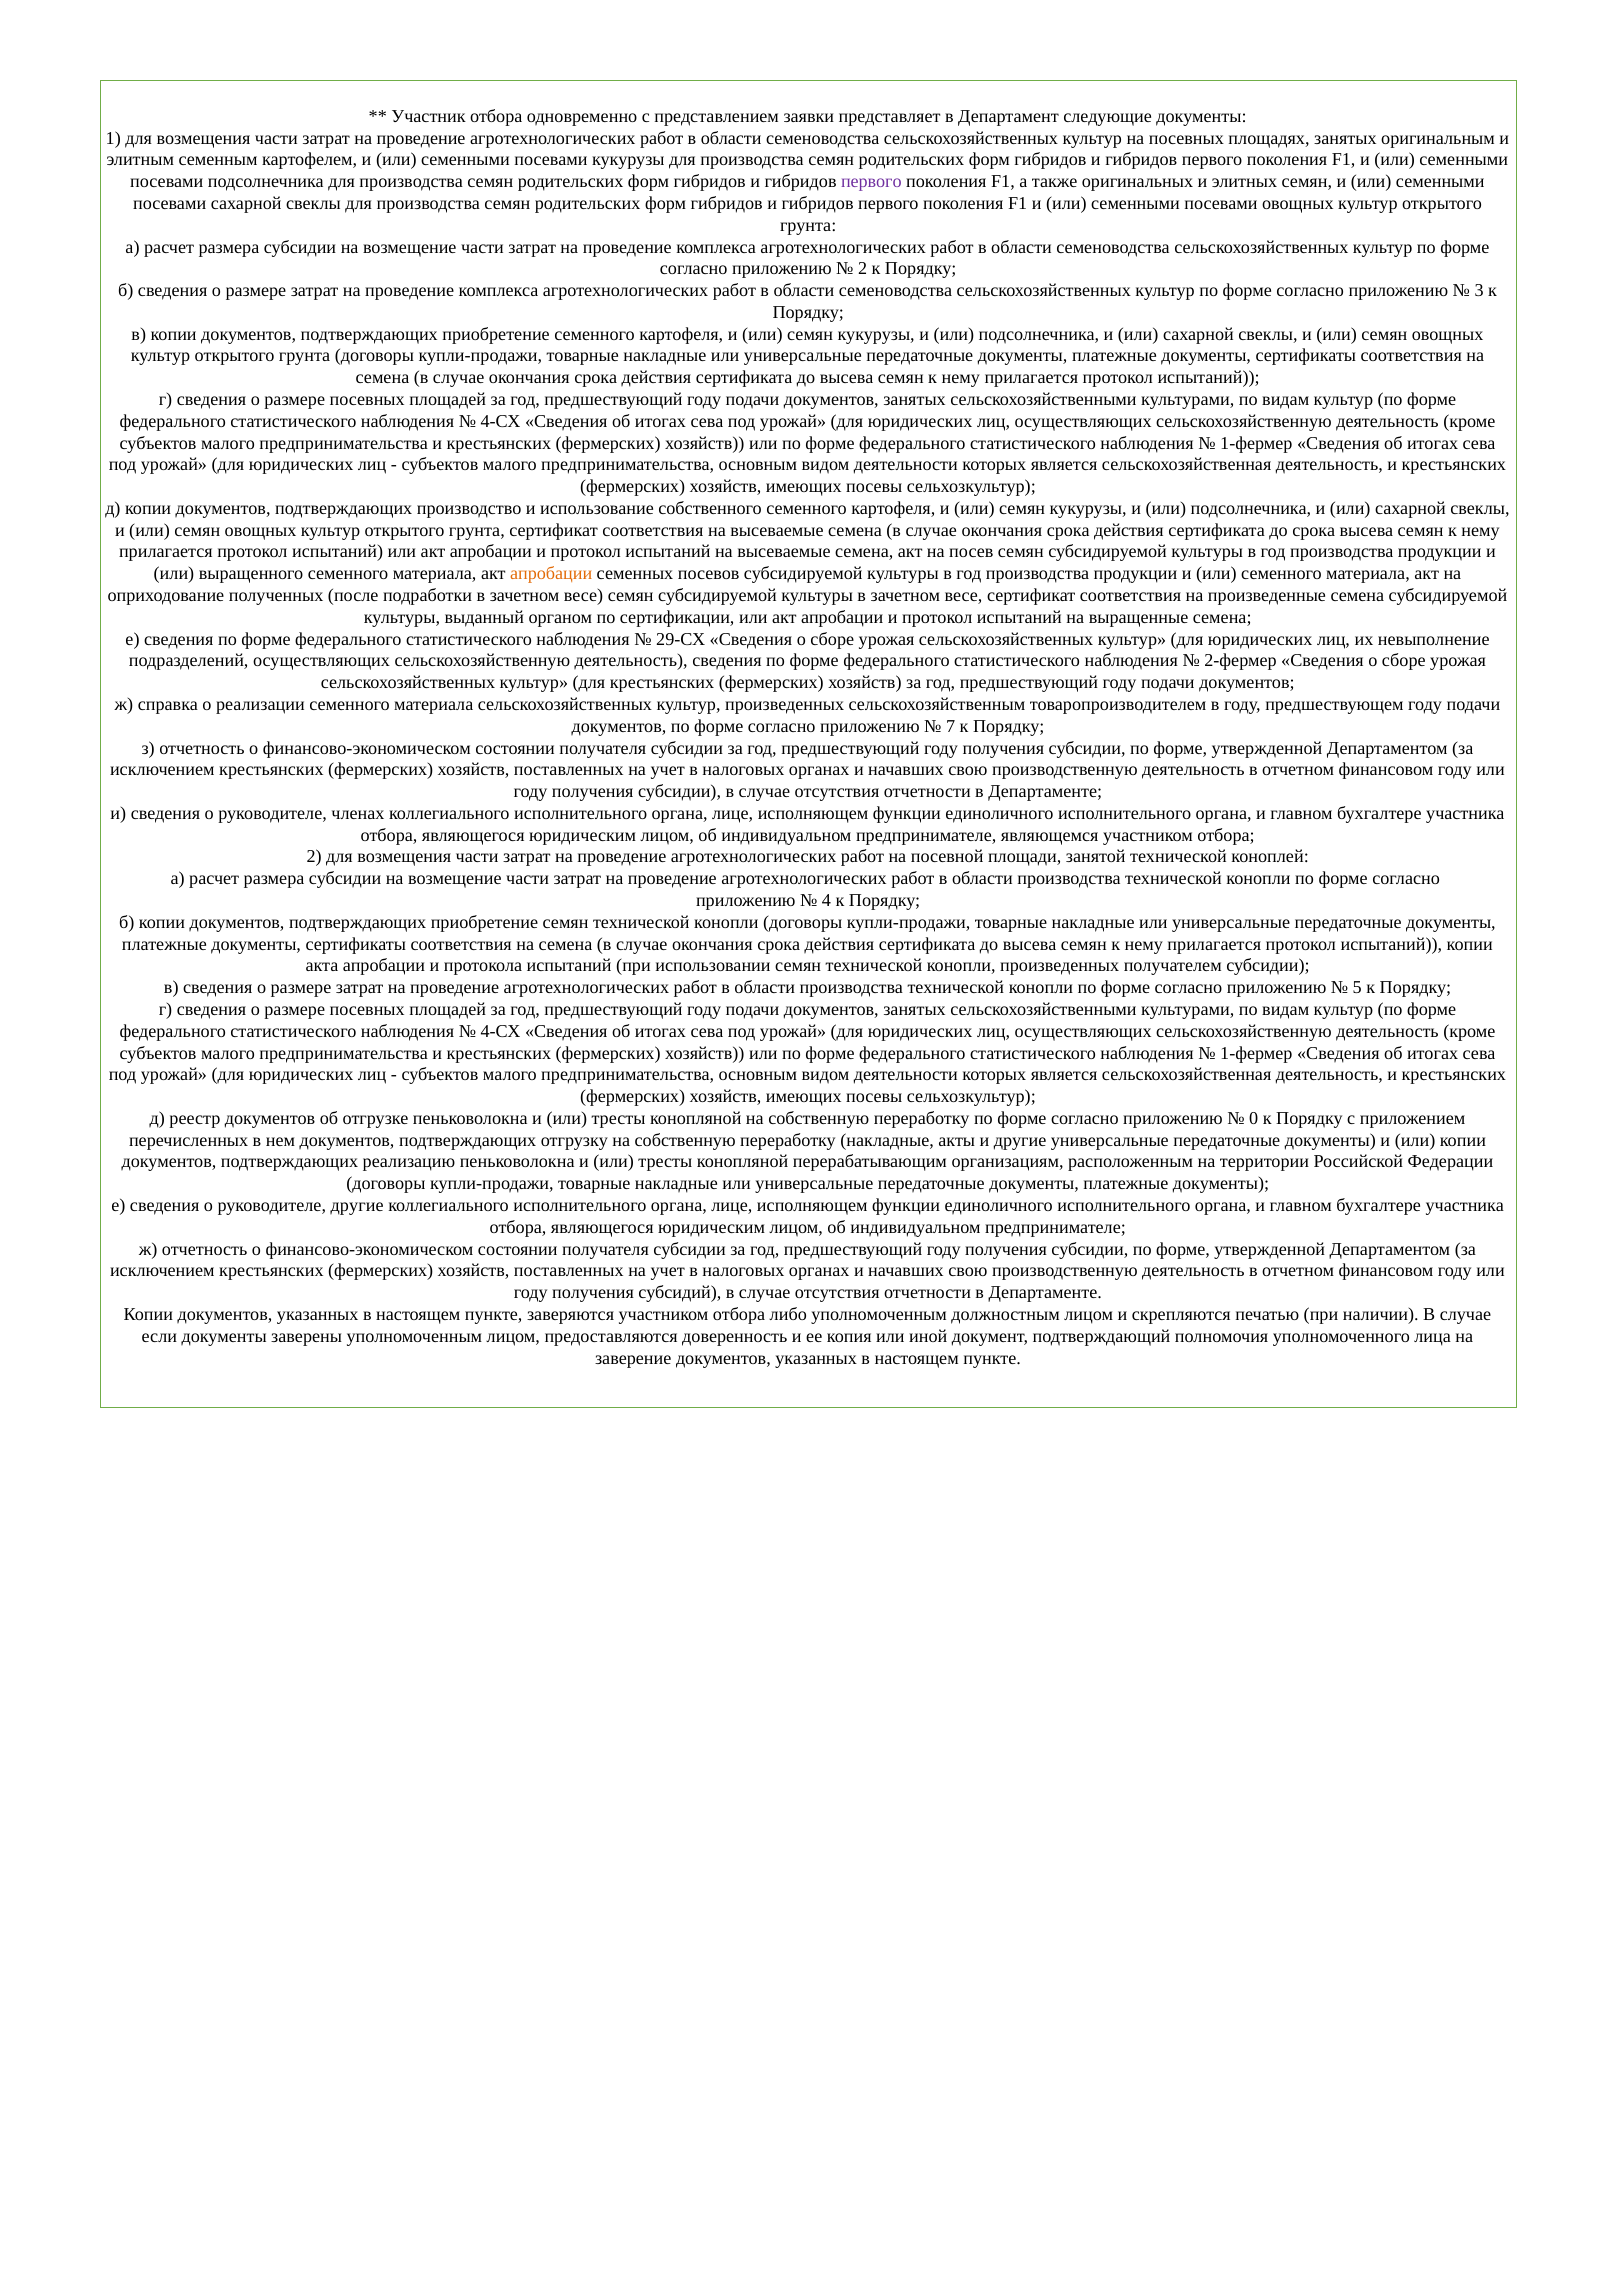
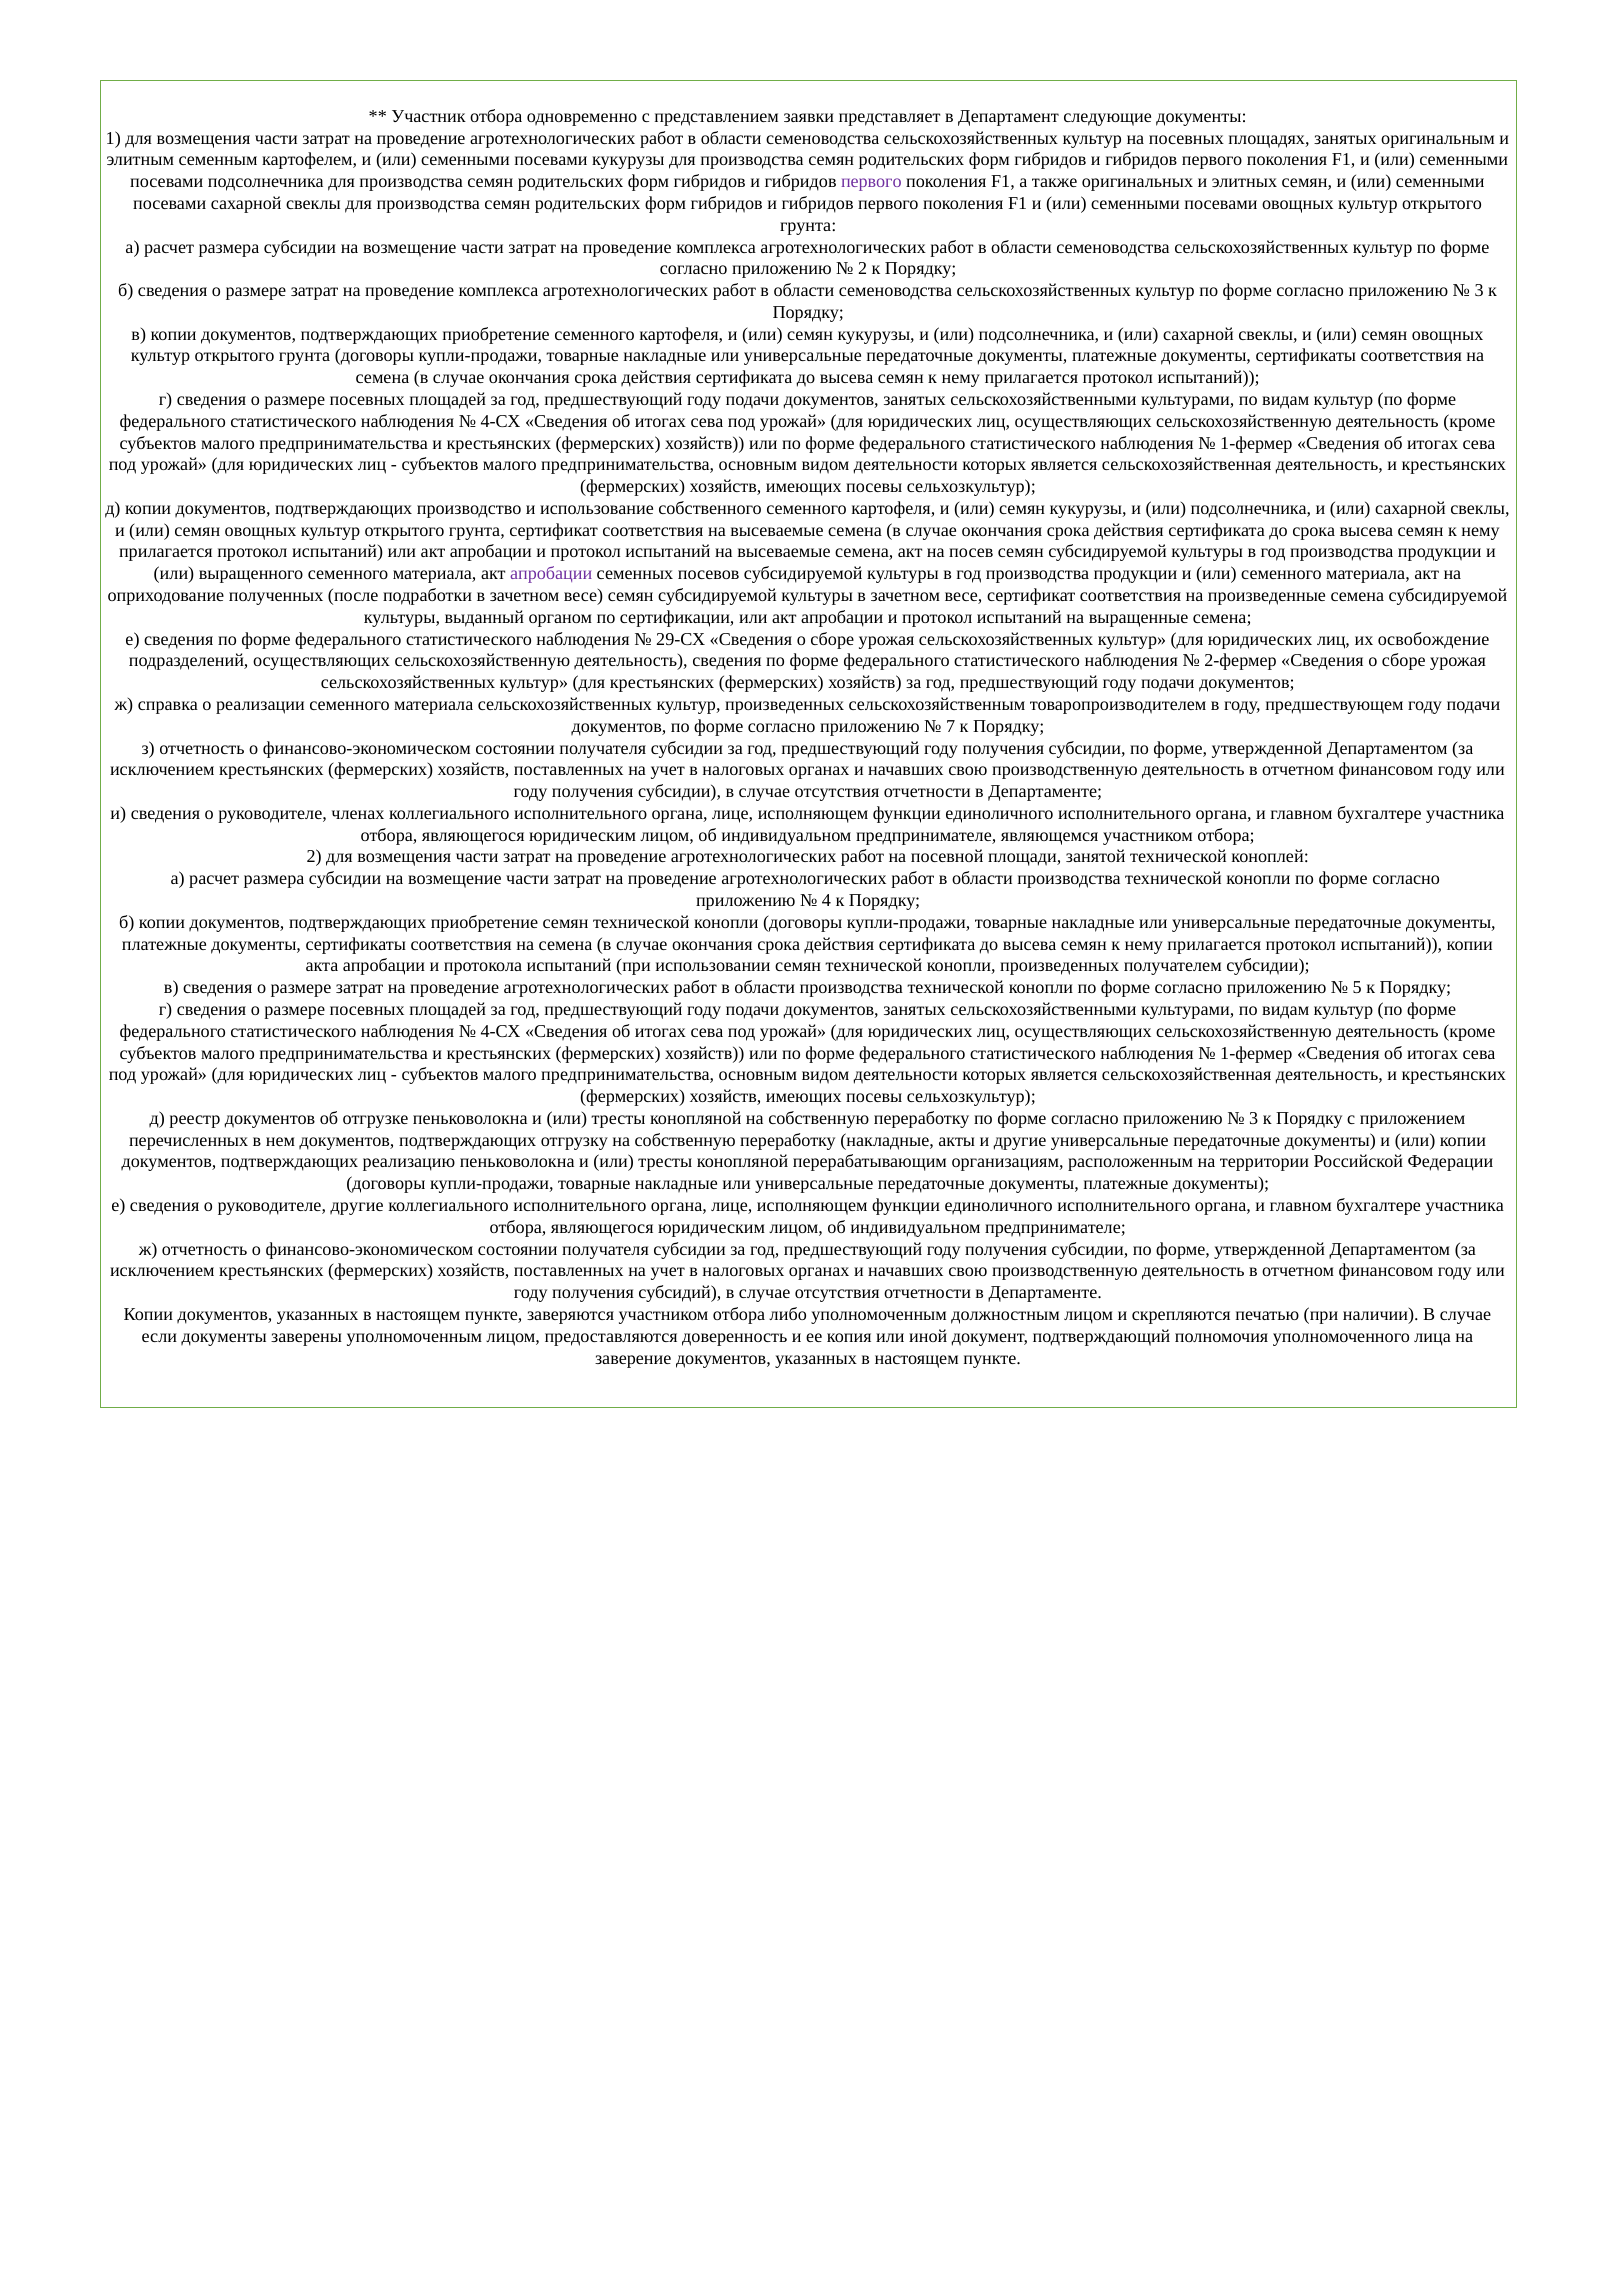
апробации colour: orange -> purple (551, 574)
невыполнение: невыполнение -> освобождение (1434, 639)
0: 0 -> 3 (1254, 1119)
